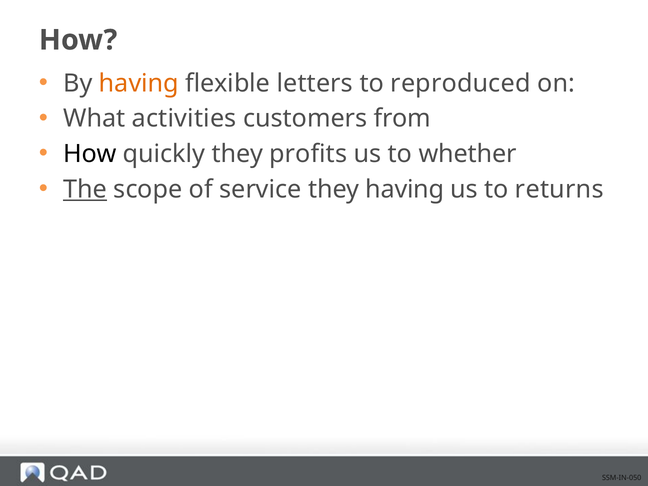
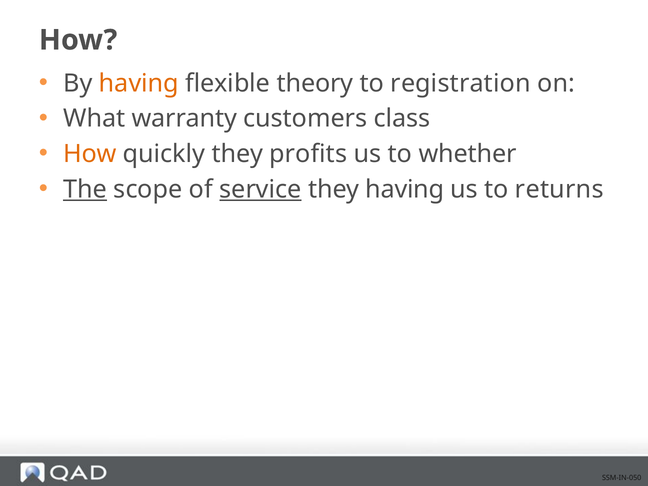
letters: letters -> theory (315, 83)
reproduced: reproduced -> registration (461, 83)
activities: activities -> warranty (184, 119)
from: from -> class (402, 119)
How colour: black -> orange (90, 154)
service underline: none -> present (260, 189)
